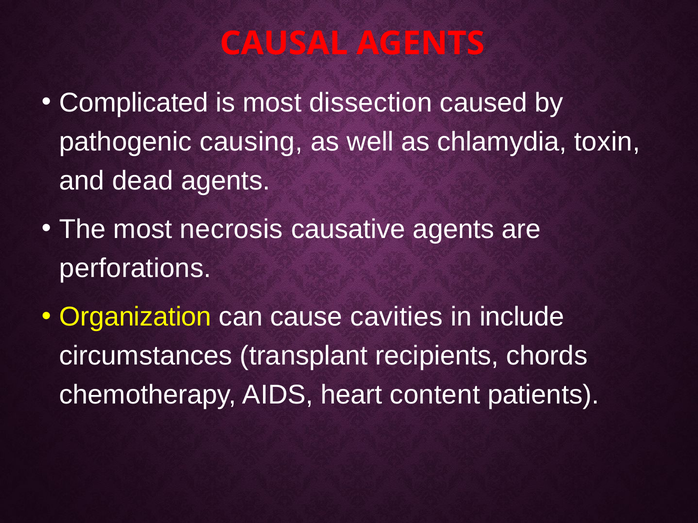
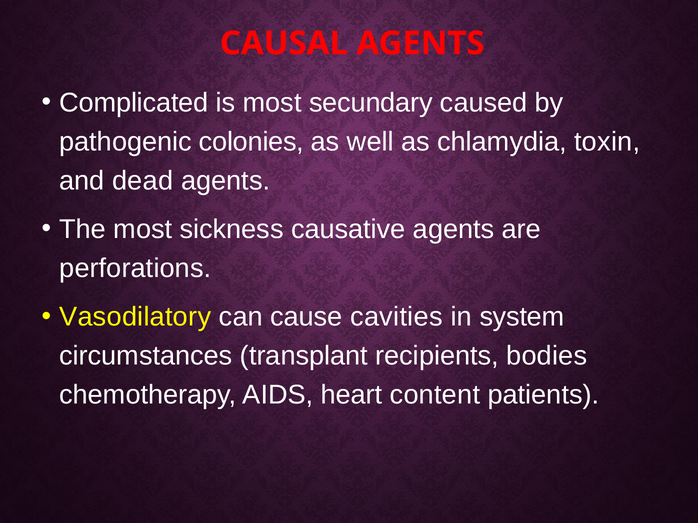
dissection: dissection -> secundary (371, 103)
causing: causing -> colonies (251, 142)
necrosis: necrosis -> sickness (232, 230)
Organization: Organization -> Vasodilatory (135, 317)
include: include -> system (522, 317)
chords: chords -> bodies (547, 356)
